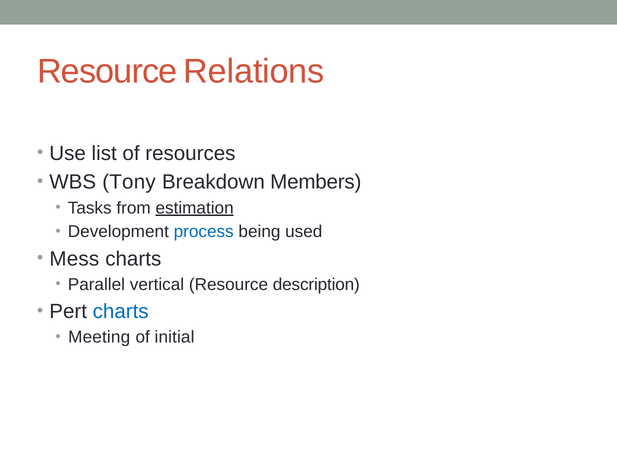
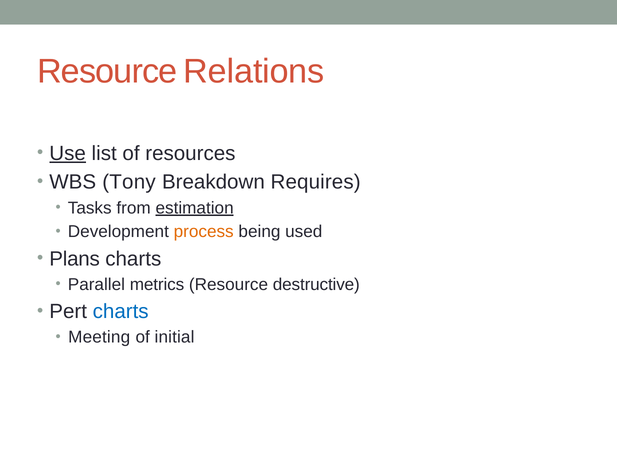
Use underline: none -> present (68, 154)
Members: Members -> Requires (316, 182)
process colour: blue -> orange (204, 232)
Mess: Mess -> Plans (75, 259)
vertical: vertical -> metrics (157, 285)
description: description -> destructive (316, 285)
